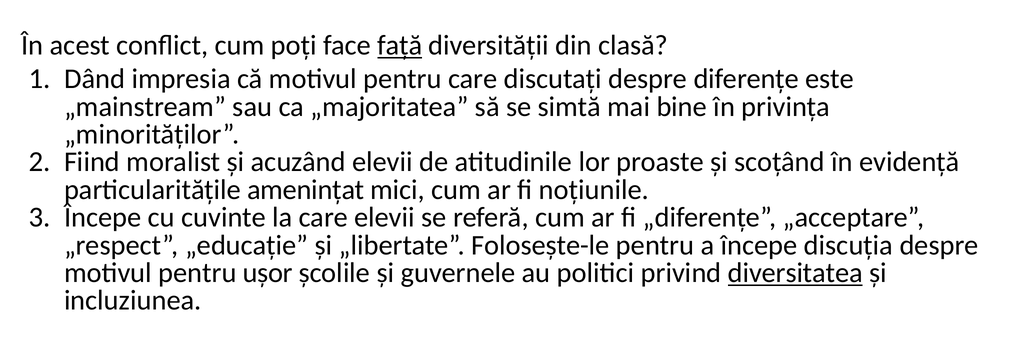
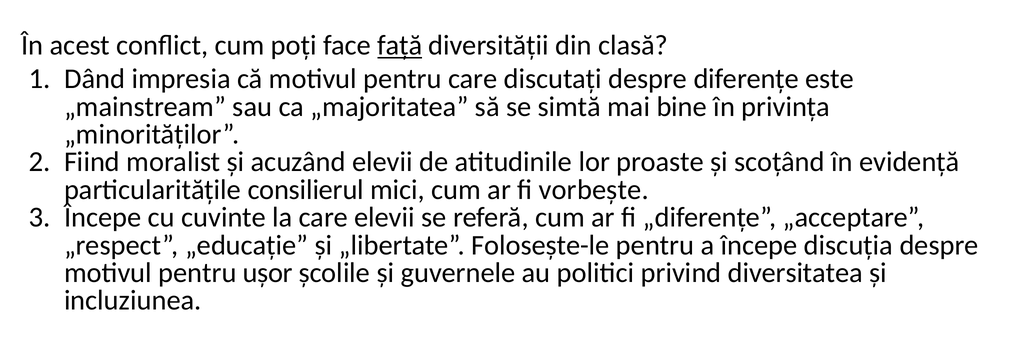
amenințat: amenințat -> consilierul (306, 190)
noțiunile: noțiunile -> vorbește (594, 190)
diversitatea underline: present -> none (795, 273)
